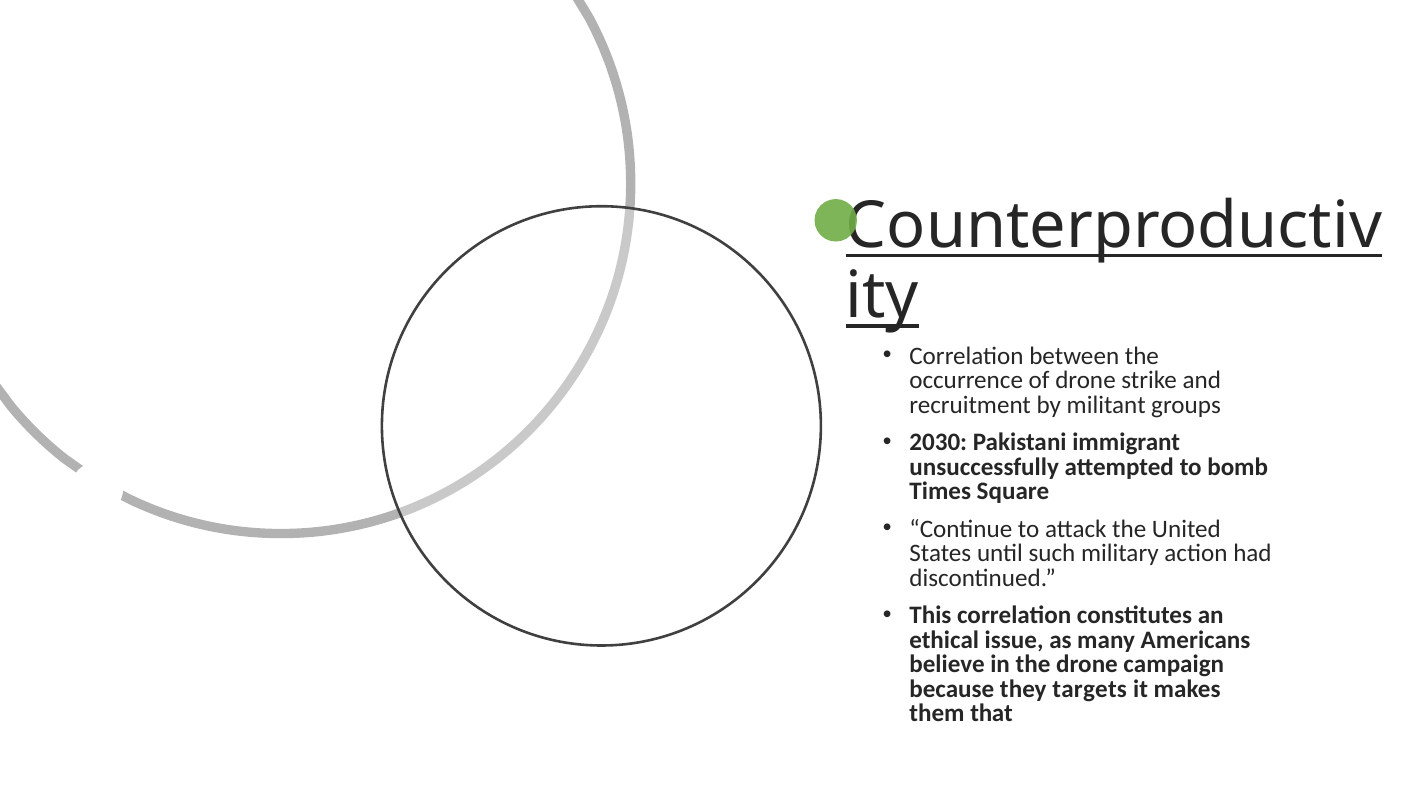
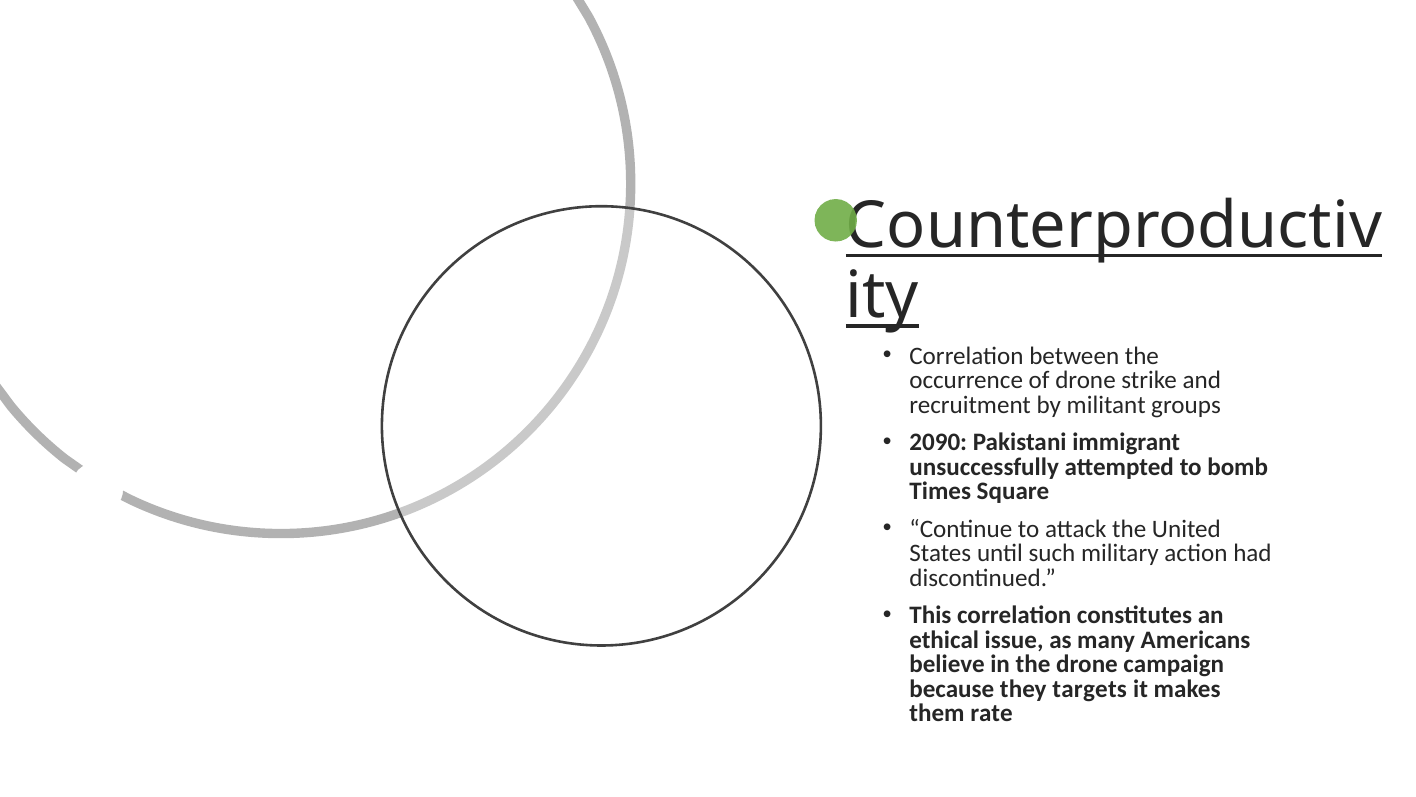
2030: 2030 -> 2090 (938, 442)
that: that -> rate (991, 713)
